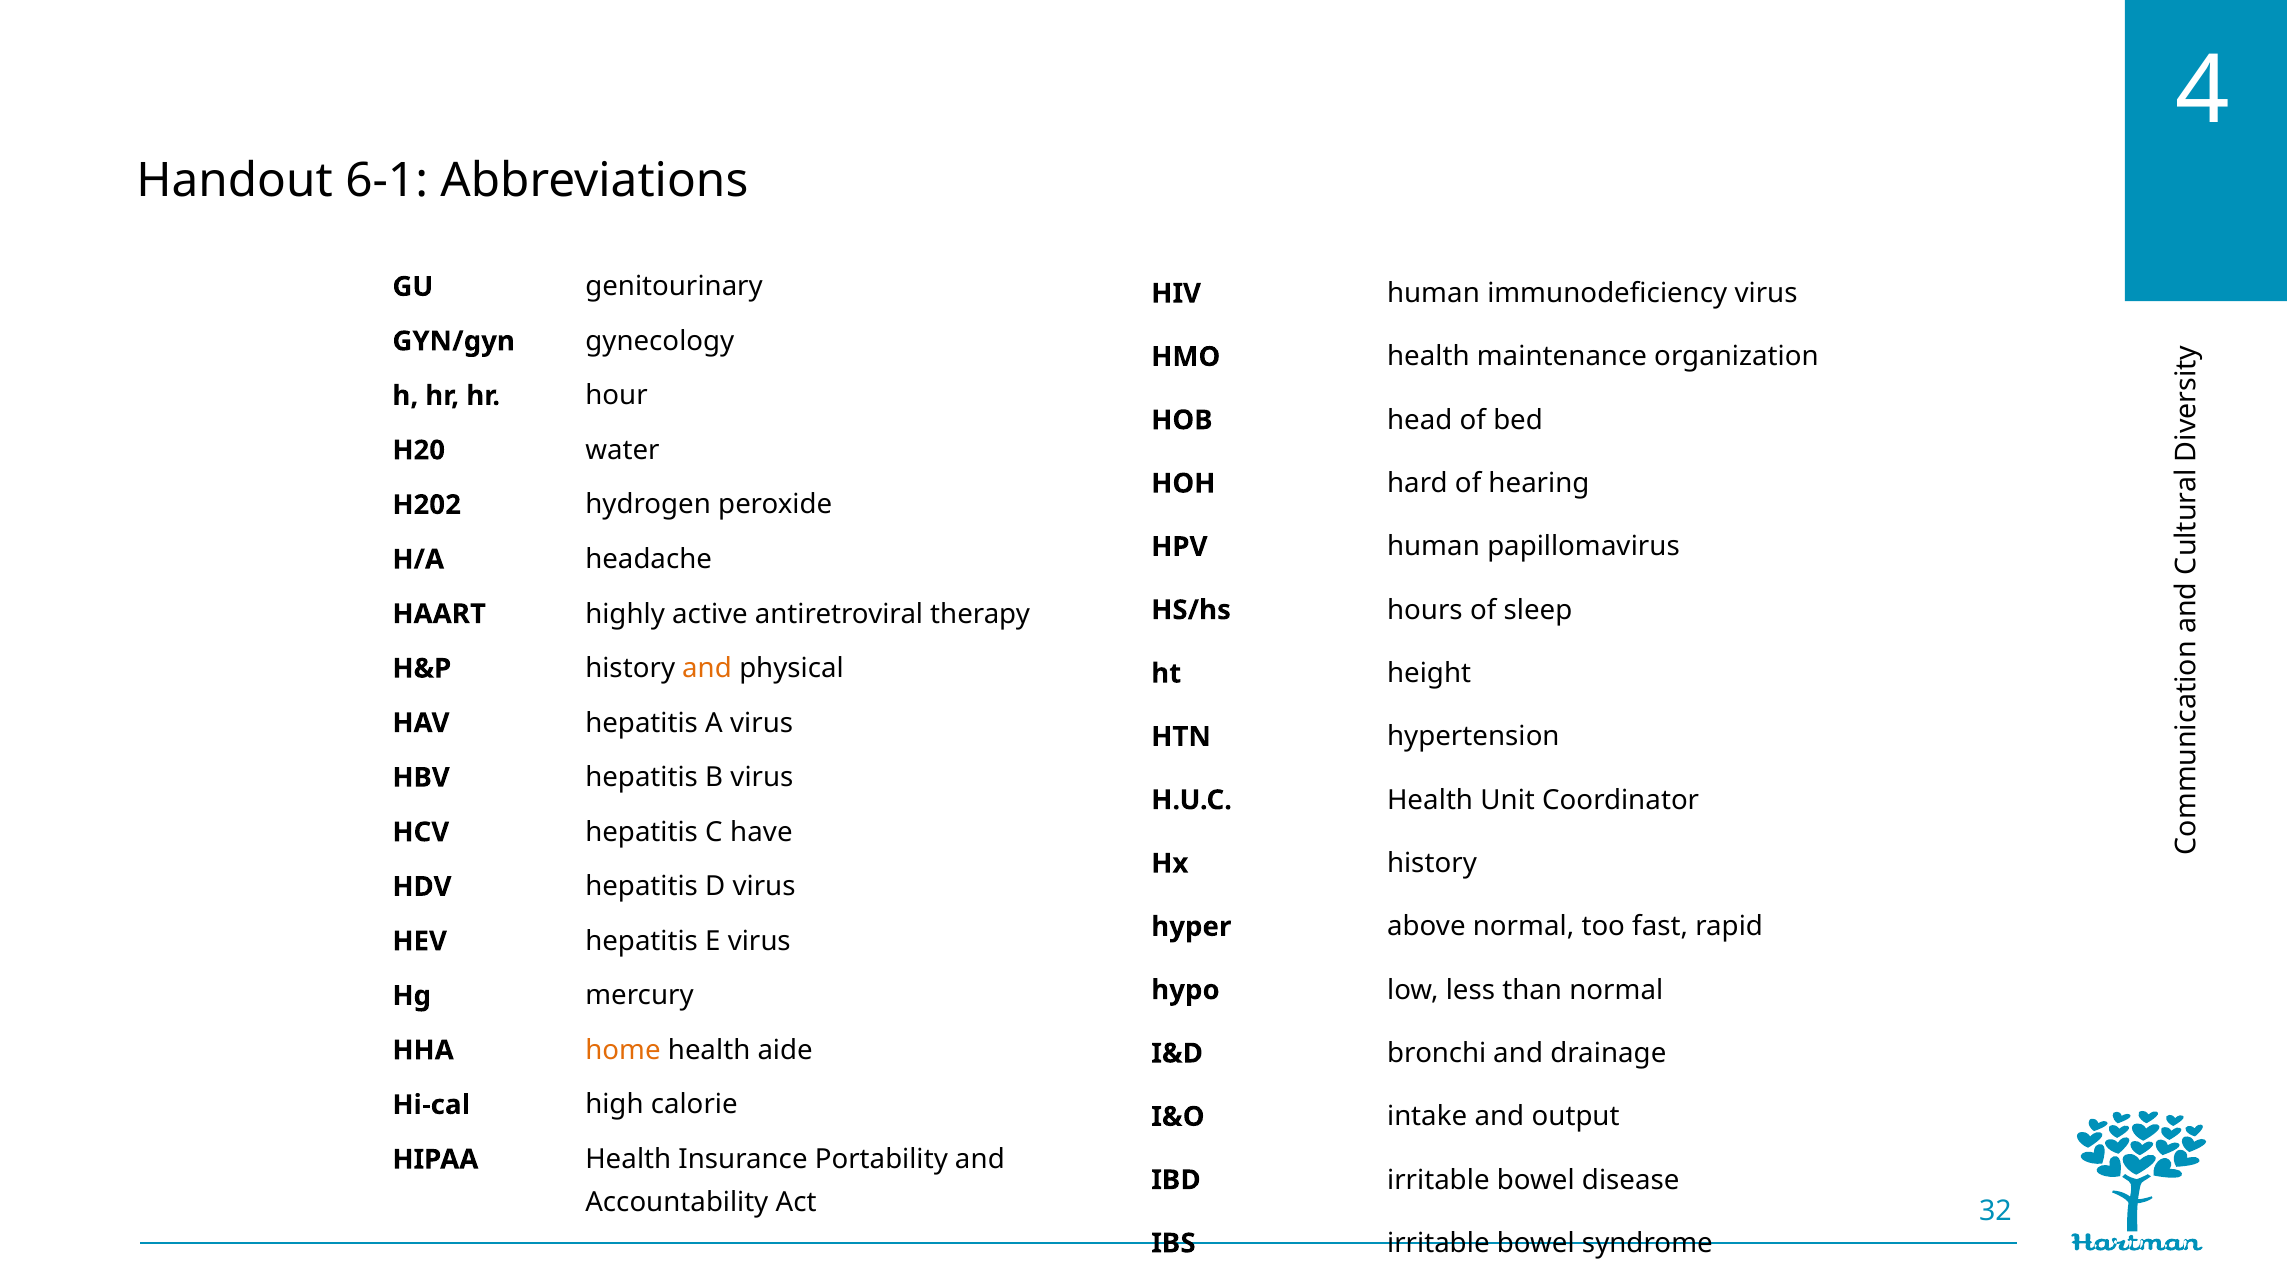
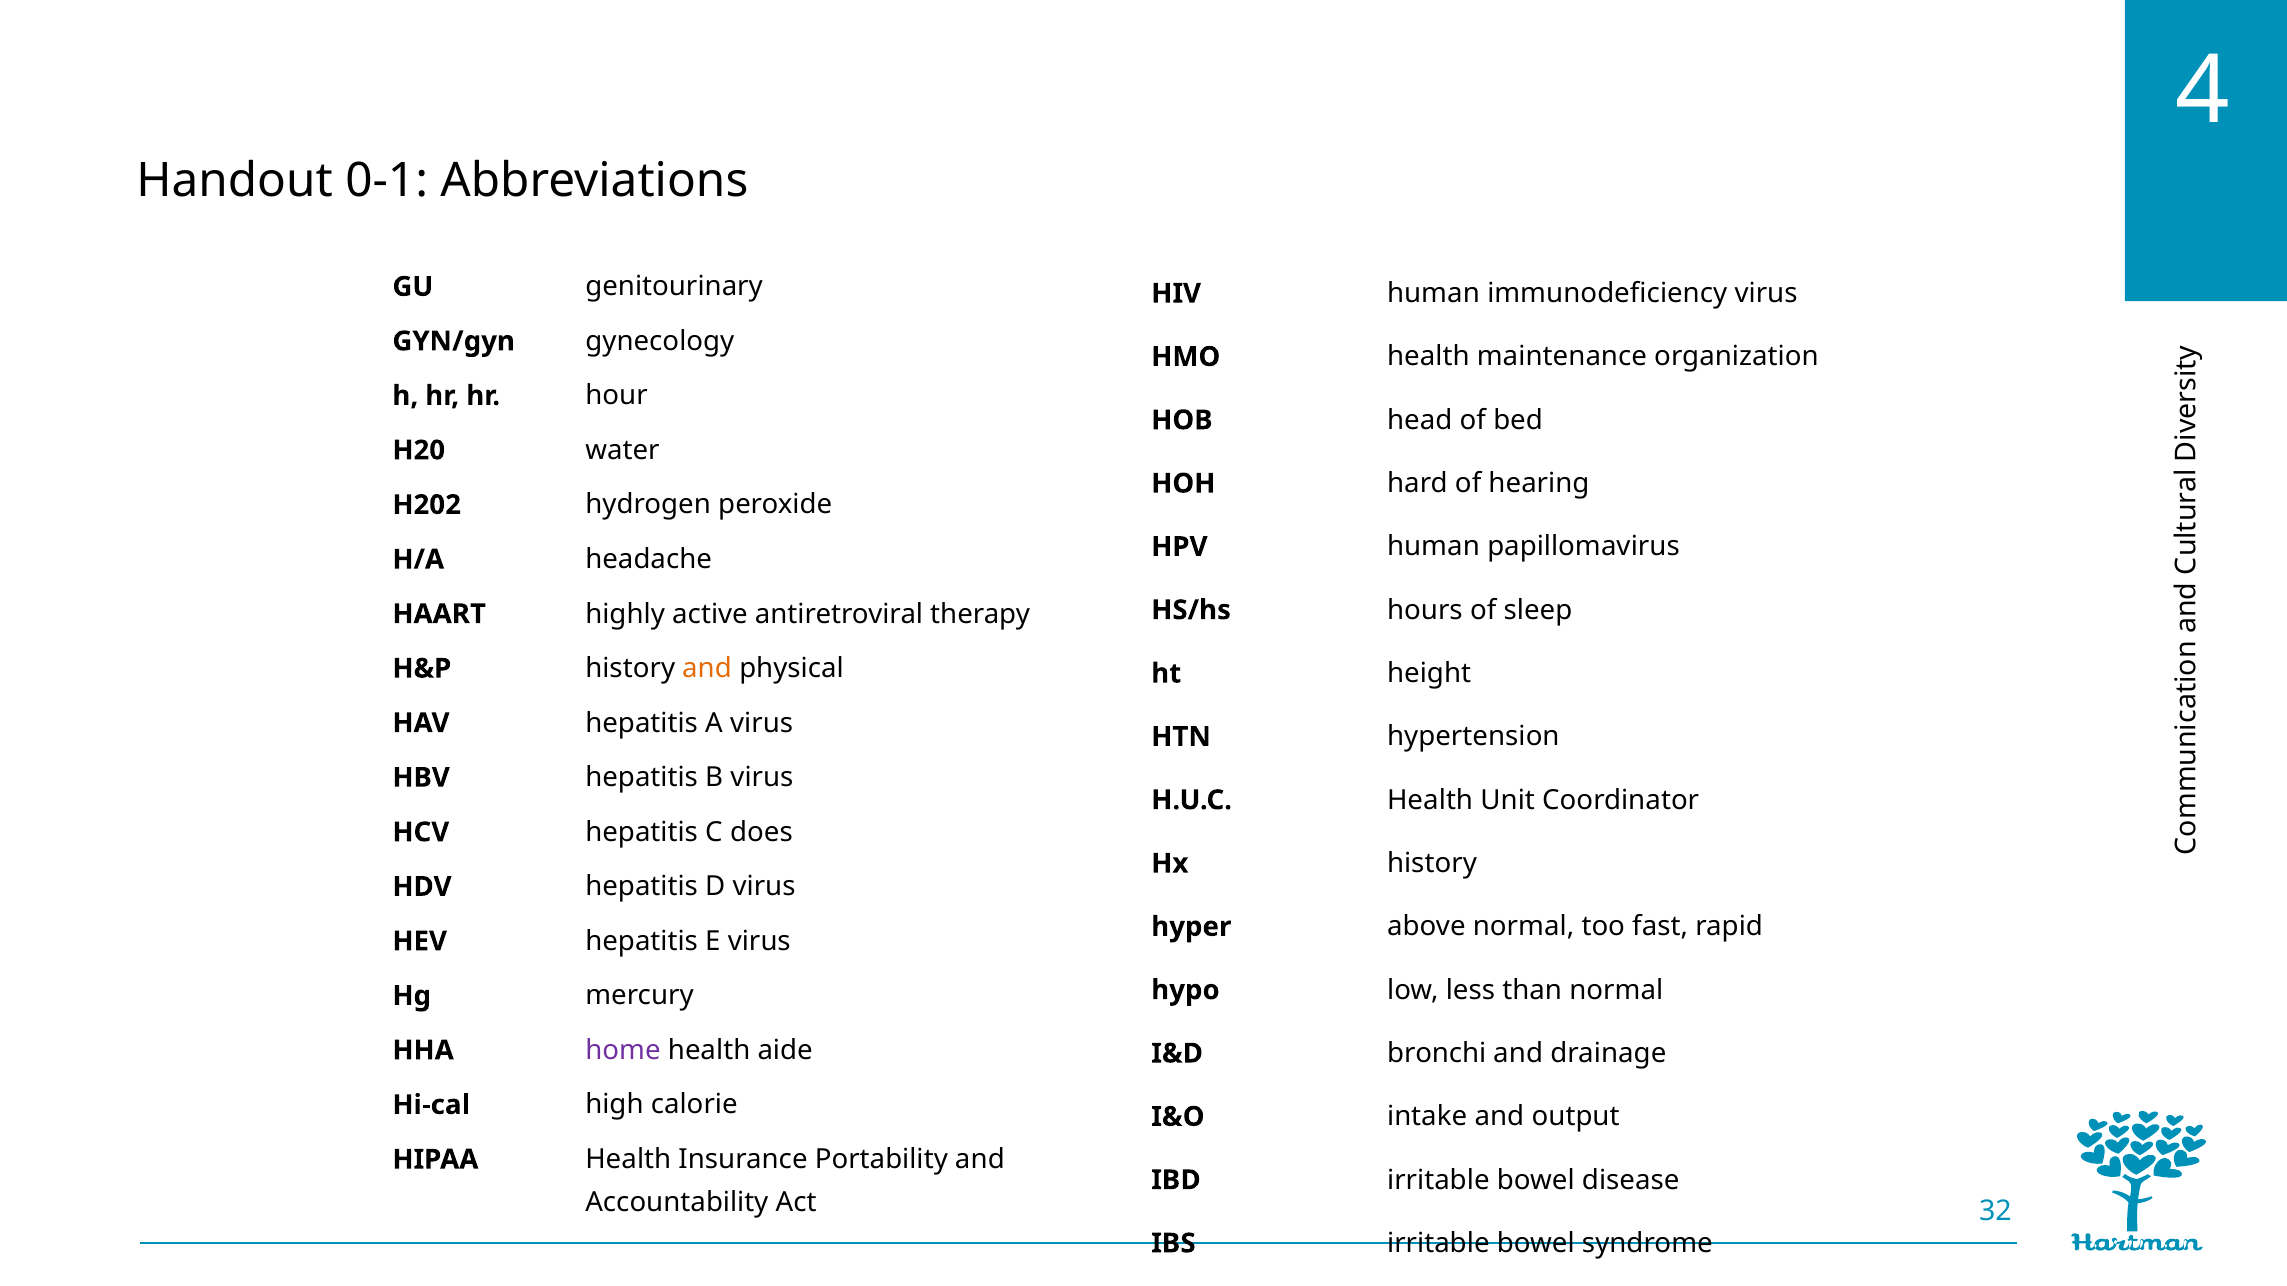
6-1: 6-1 -> 0-1 (387, 180)
have: have -> does (761, 832)
home colour: orange -> purple (623, 1051)
